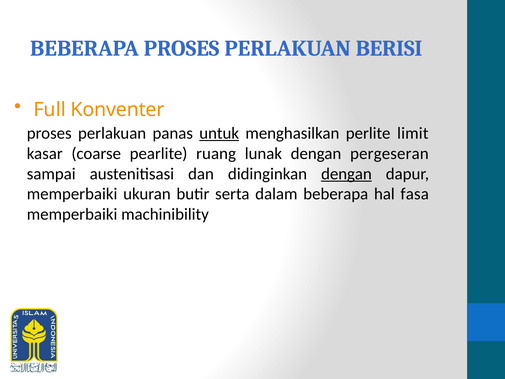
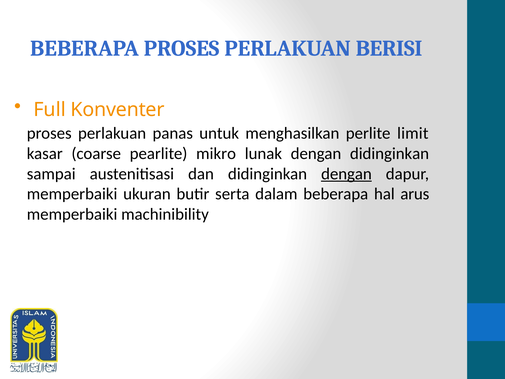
untuk underline: present -> none (219, 133)
ruang: ruang -> mikro (216, 153)
dengan pergeseran: pergeseran -> didinginkan (390, 153)
fasa: fasa -> arus (415, 194)
